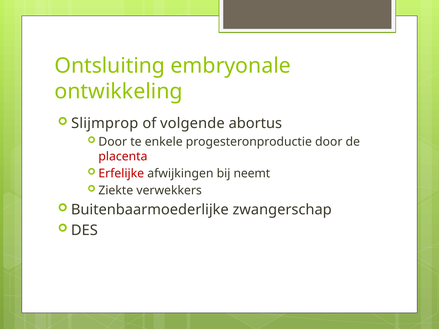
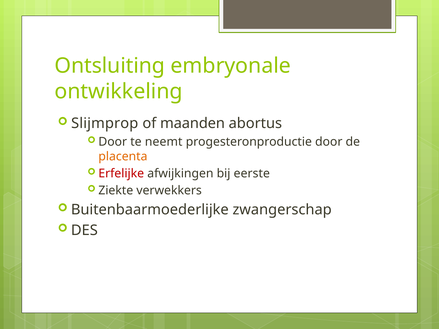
volgende: volgende -> maanden (193, 124)
enkele: enkele -> neemt (164, 142)
placenta colour: red -> orange (123, 157)
neemt: neemt -> eerste (252, 174)
